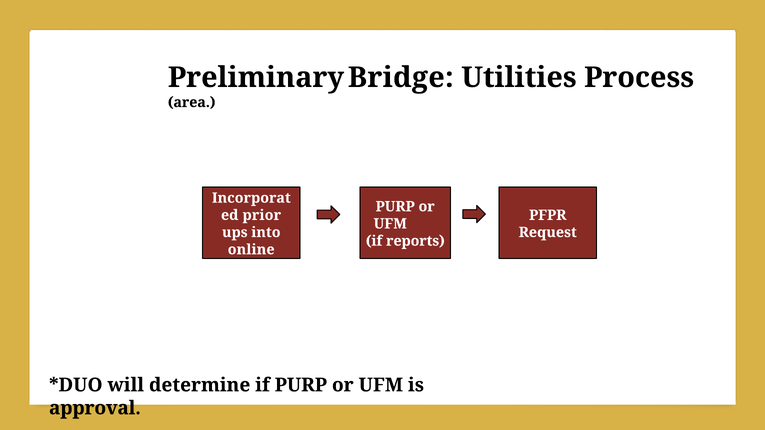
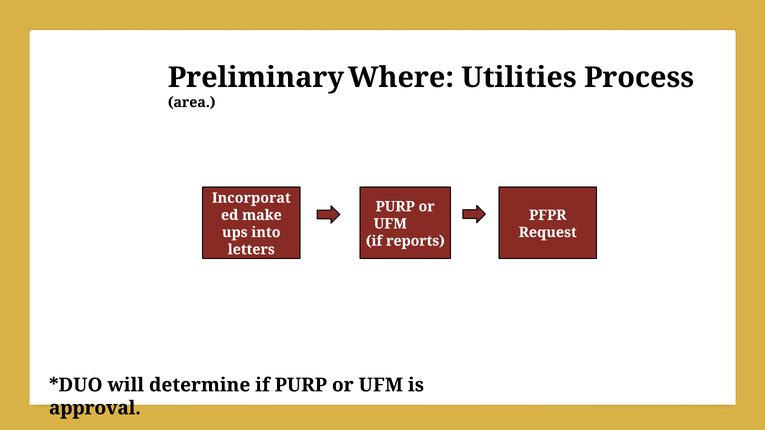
Bridge: Bridge -> Where (401, 78)
prior: prior -> make (262, 215)
online: online -> letters (251, 250)
